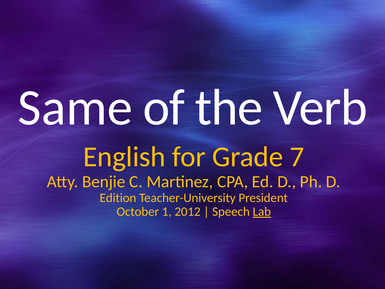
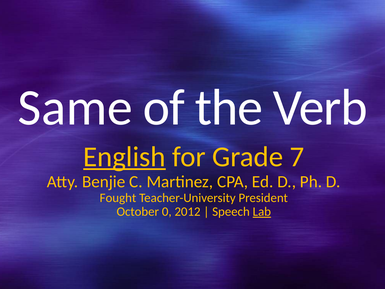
English underline: none -> present (124, 157)
Edition: Edition -> Fought (118, 198)
1: 1 -> 0 (167, 212)
